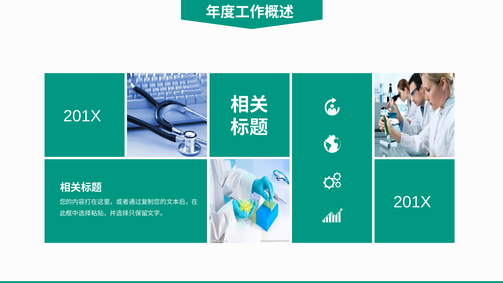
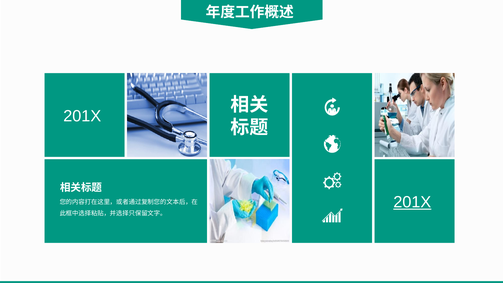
201X underline: none -> present (412, 202)
